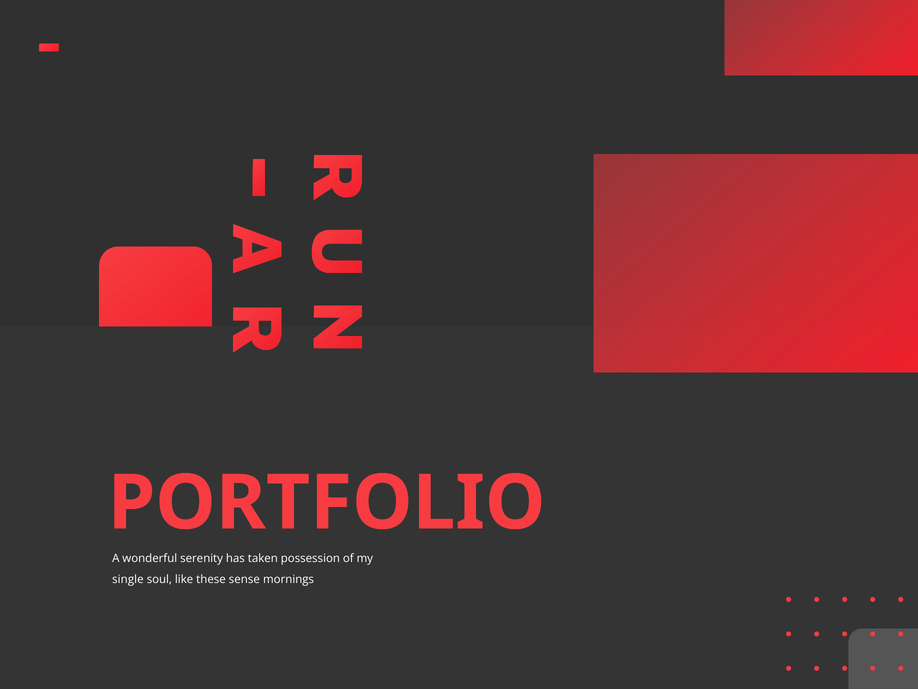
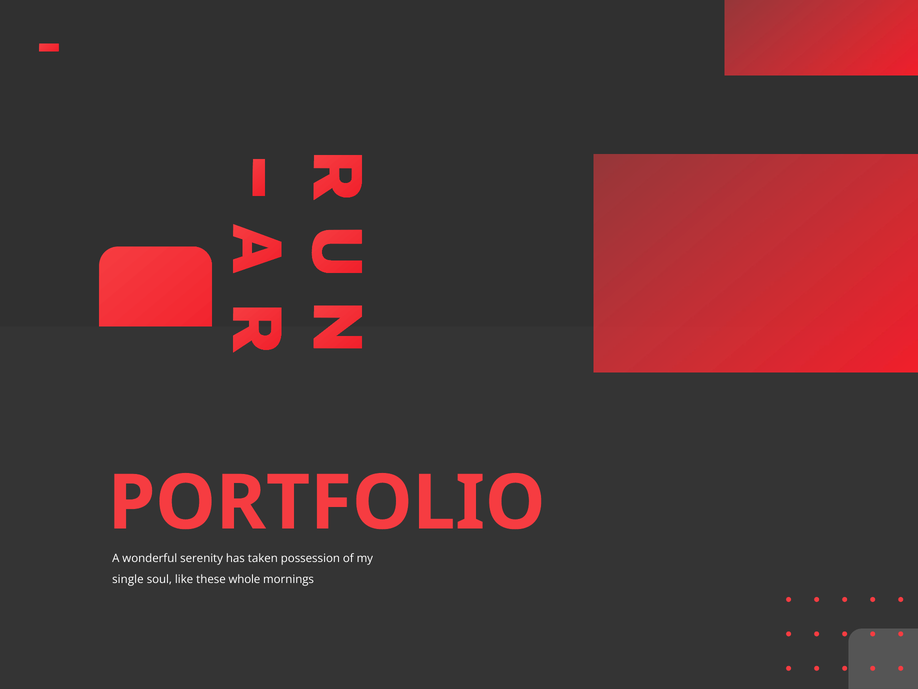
sense: sense -> whole (244, 579)
